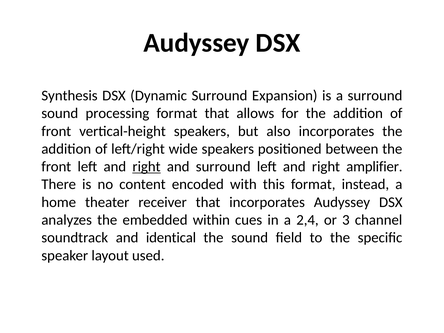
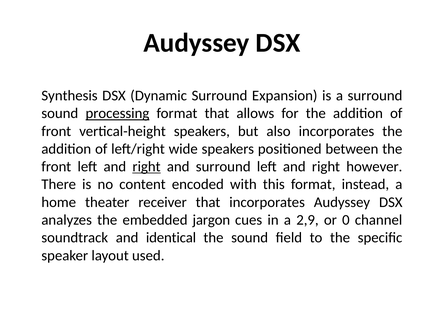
processing underline: none -> present (117, 113)
amplifier: amplifier -> however (374, 167)
within: within -> jargon (211, 220)
2,4: 2,4 -> 2,9 (307, 220)
3: 3 -> 0 (346, 220)
